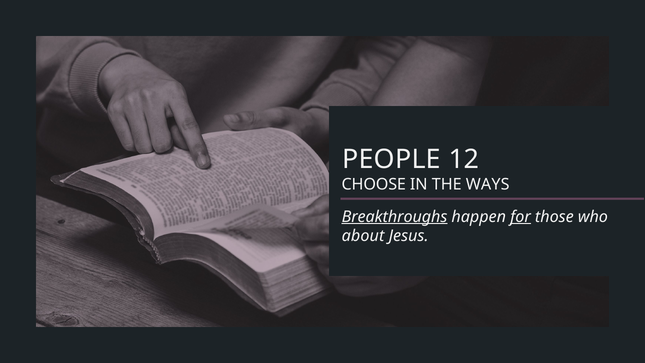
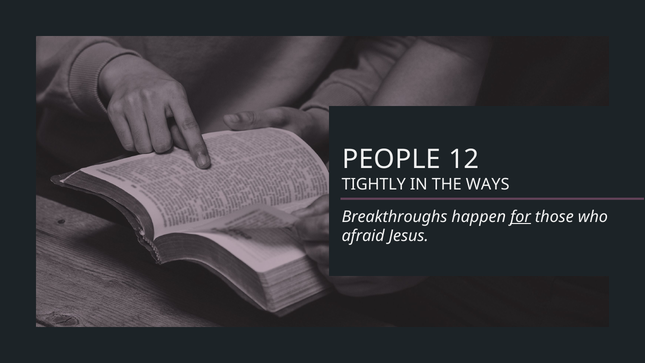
CHOOSE: CHOOSE -> TIGHTLY (374, 184)
Breakthroughs underline: present -> none (395, 217)
about: about -> afraid (363, 236)
